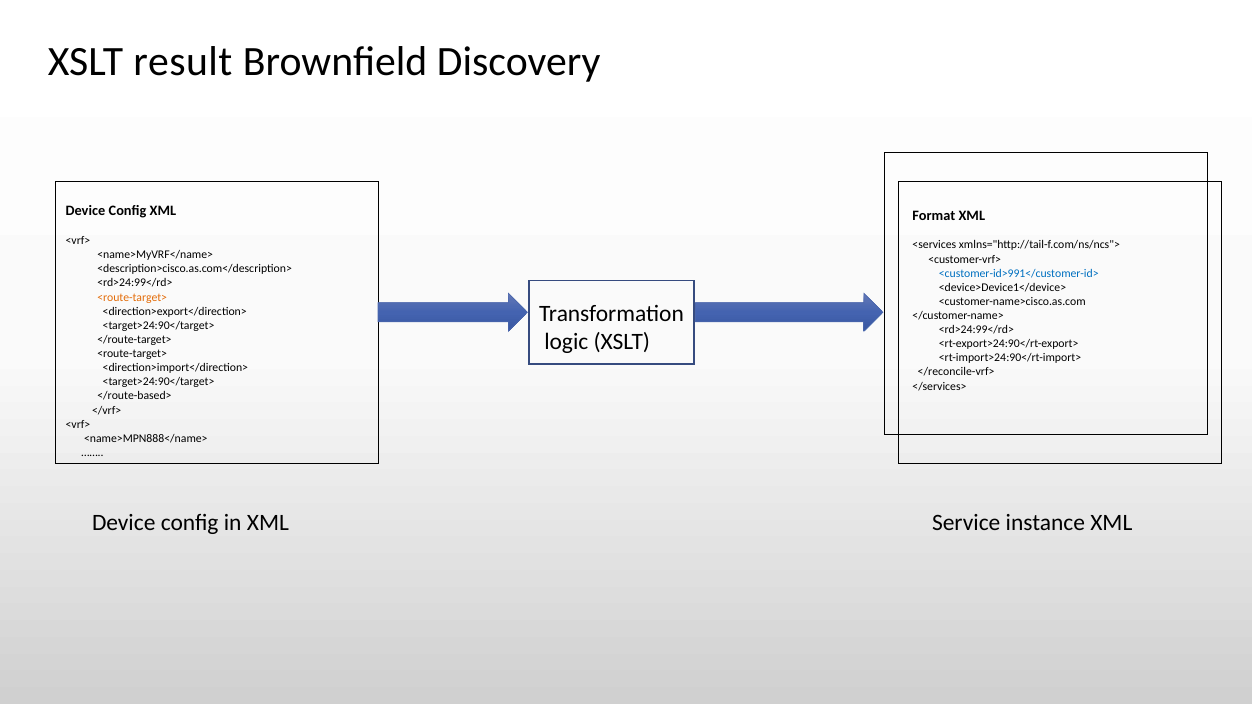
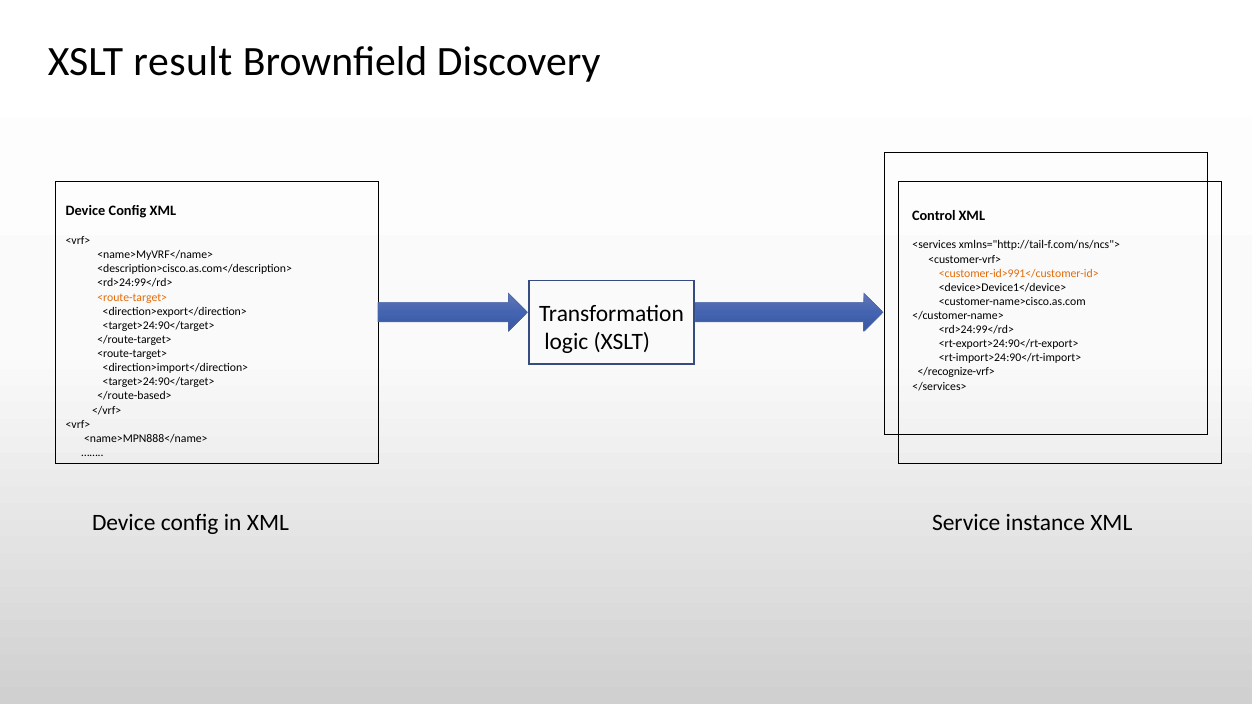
Format: Format -> Control (934, 216)
<customer-id>991</customer-id> colour: blue -> orange (1019, 273)
</reconcile-vrf>: </reconcile-vrf> -> </recognize-vrf> (956, 372)
